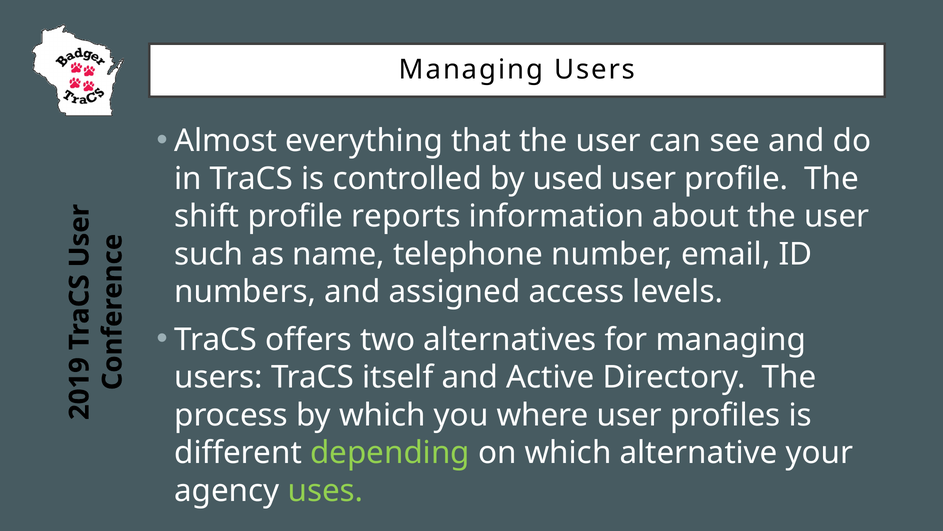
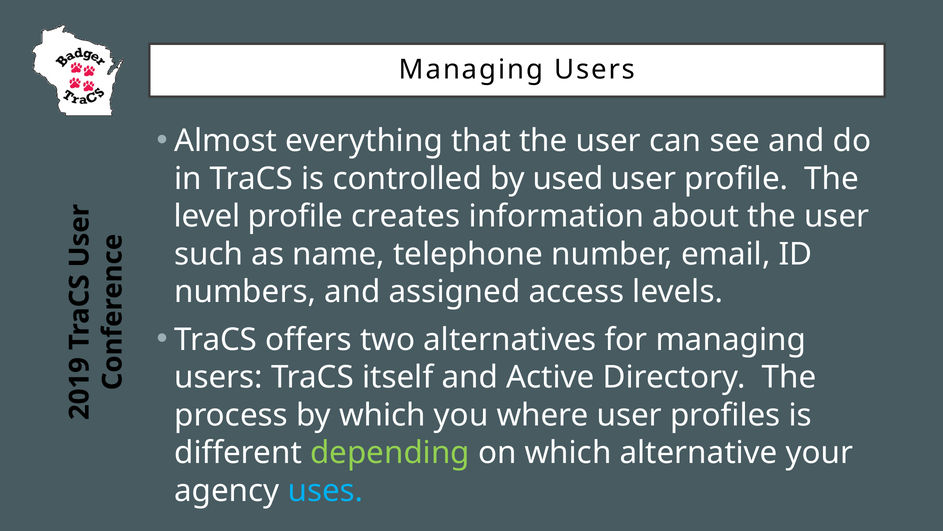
shift: shift -> level (207, 216)
reports: reports -> creates (406, 216)
uses colour: light green -> light blue (325, 490)
